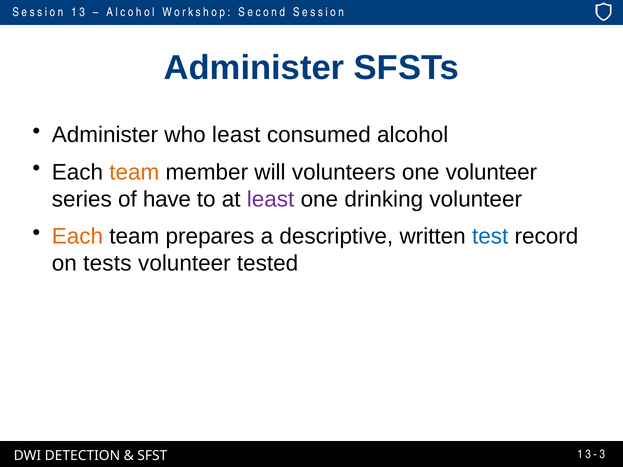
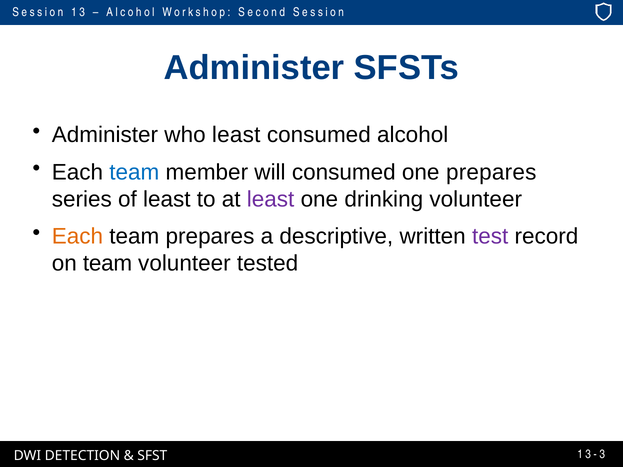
team colour: orange -> blue (134, 172)
will volunteers: volunteers -> consumed (344, 172)
one volunteer: volunteer -> prepares (491, 172)
of have: have -> least (167, 199)
test colour: blue -> purple (490, 237)
on tests: tests -> team (108, 264)
